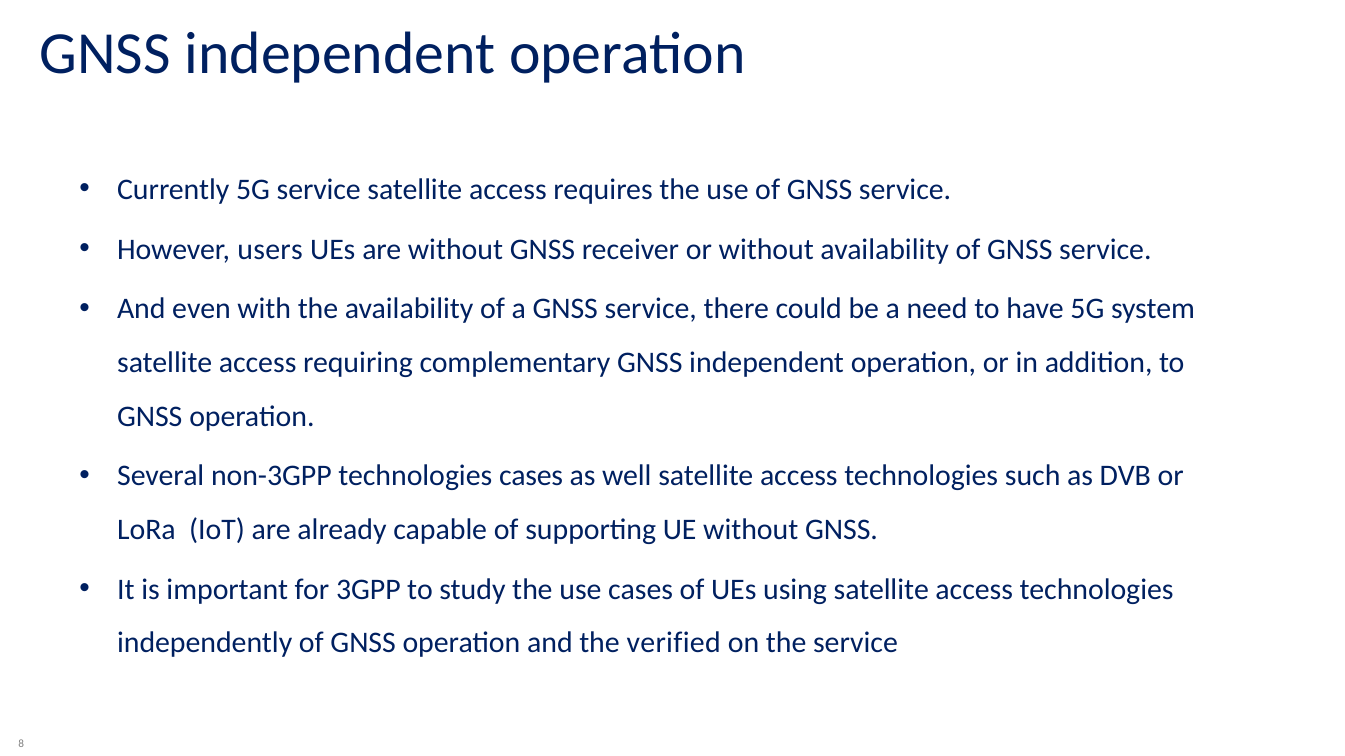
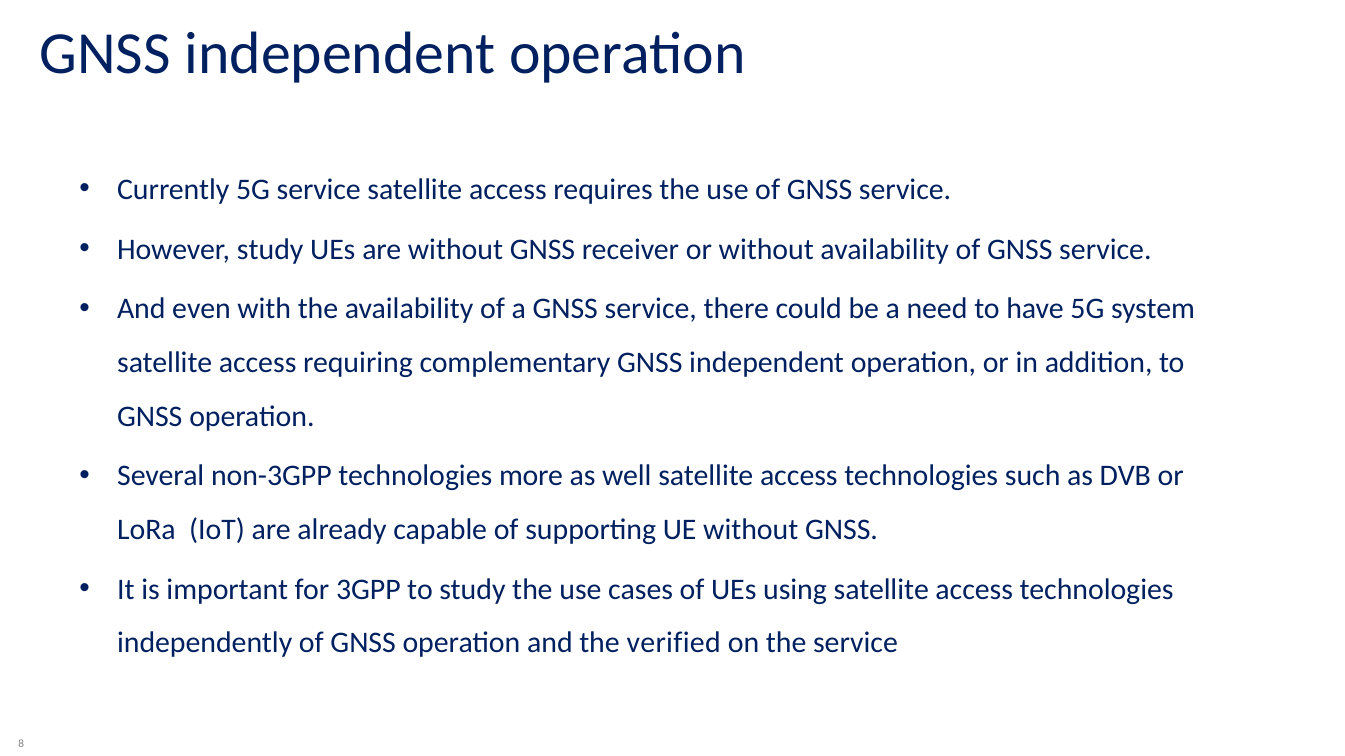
However users: users -> study (270, 249)
technologies cases: cases -> more (531, 476)
